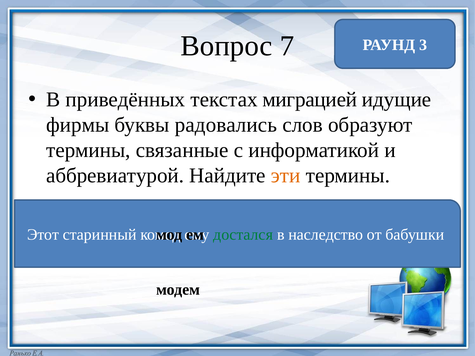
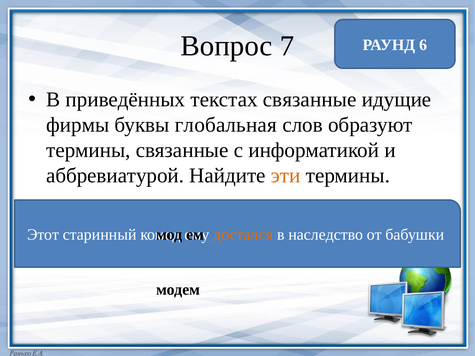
3: 3 -> 6 (423, 45)
текстах миграцией: миграцией -> связанные (310, 100)
радовались: радовались -> глобальная (226, 125)
достался colour: green -> orange (243, 235)
